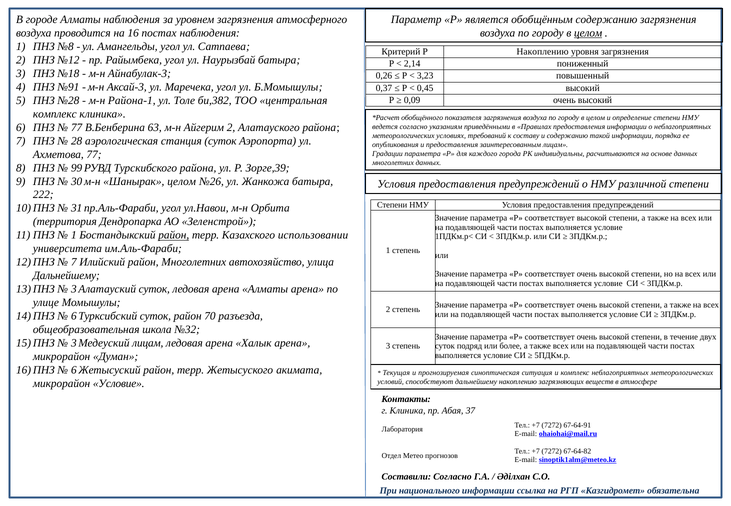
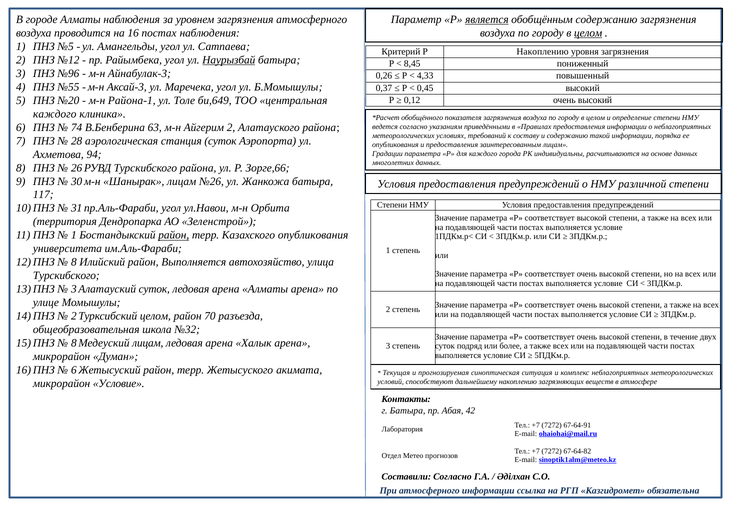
является underline: none -> present (487, 19)
№8: №8 -> №5 (66, 46)
Наурызбай underline: none -> present (229, 60)
2,14: 2,14 -> 8,45 (412, 64)
№18: №18 -> №96 (68, 73)
3,23: 3,23 -> 4,33 (425, 76)
№91: №91 -> №55 (68, 87)
№28: №28 -> №20 (68, 100)
би,382: би,382 -> би,649 (215, 100)
0,09: 0,09 -> 0,12 (412, 100)
комплекс: комплекс -> каждого (55, 114)
77: 77 -> 74 (77, 127)
Ахметова 77: 77 -> 94 (94, 154)
99: 99 -> 26 (77, 168)
Зорге,39: Зорге,39 -> Зорге,66 (268, 168)
Шанырак целом: целом -> лицам (182, 181)
222: 222 -> 117 (43, 195)
Казахского использовании: использовании -> опубликования (313, 235)
7: 7 -> 8 (74, 262)
район Многолетних: Многолетних -> Выполняется (194, 262)
Дальнейшему: Дальнейшему -> Турскибского (66, 276)
6: 6 -> 2 (74, 316)
Турксибский суток: суток -> целом (155, 316)
3: 3 -> 8 (74, 343)
г Клиника: Клиника -> Батыра (408, 411)
37: 37 -> 42 (470, 411)
При национального: национального -> атмосферного (429, 491)
